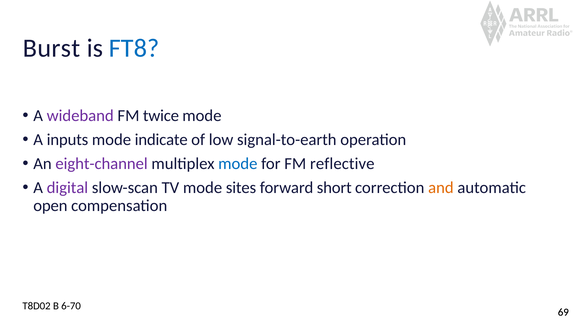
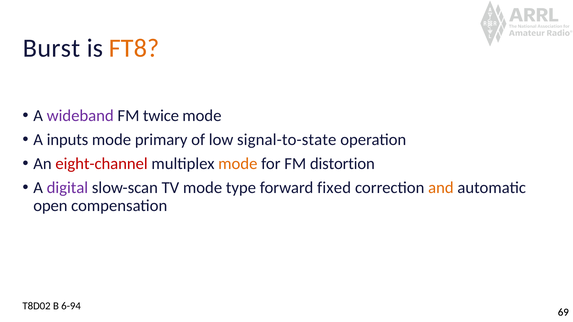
FT8 colour: blue -> orange (134, 48)
indicate: indicate -> primary (161, 140)
signal-to-earth: signal-to-earth -> signal-to-state (287, 140)
eight-channel colour: purple -> red (102, 164)
mode colour: blue -> orange (238, 164)
reflective: reflective -> distortion (342, 164)
sites: sites -> type (241, 188)
short: short -> fixed (334, 188)
6-70: 6-70 -> 6-94 (71, 306)
